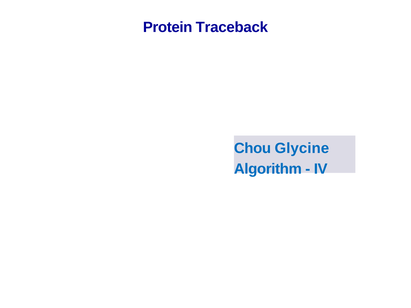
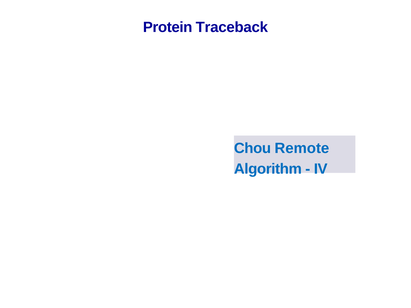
Glycine: Glycine -> Remote (302, 148)
